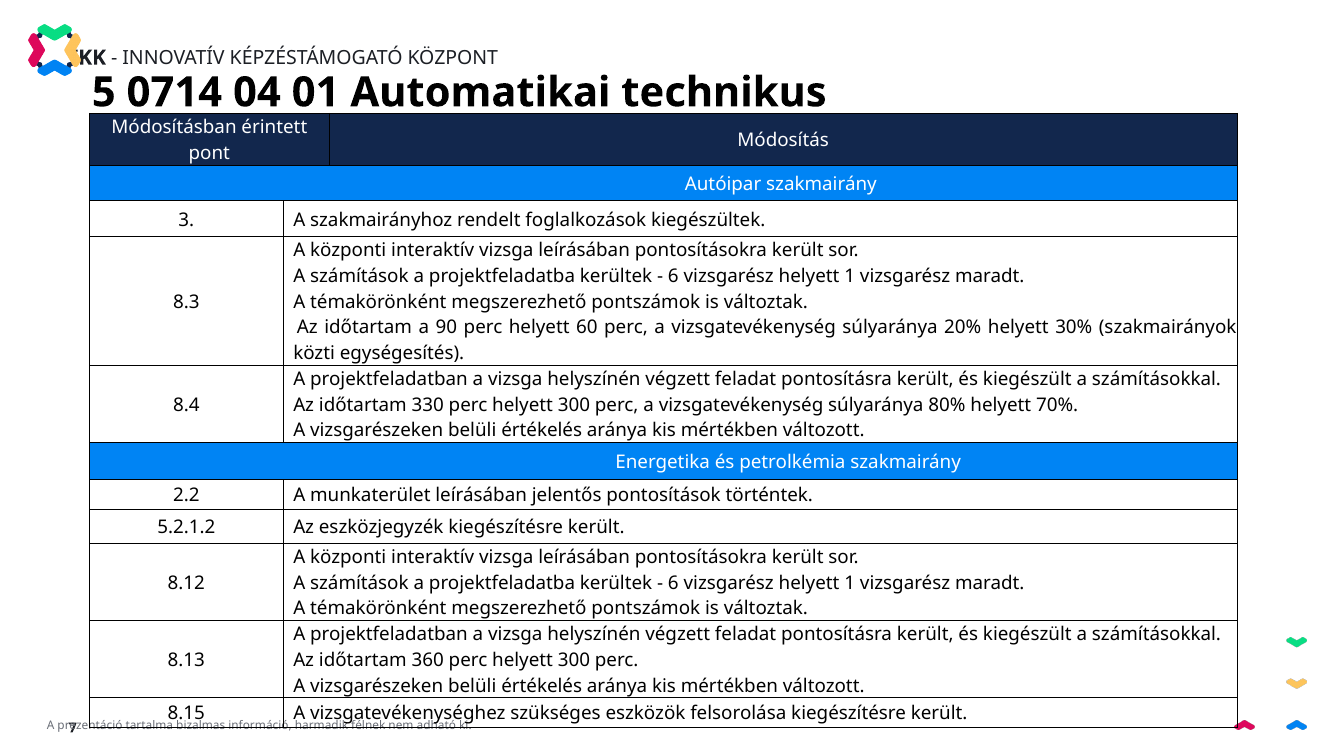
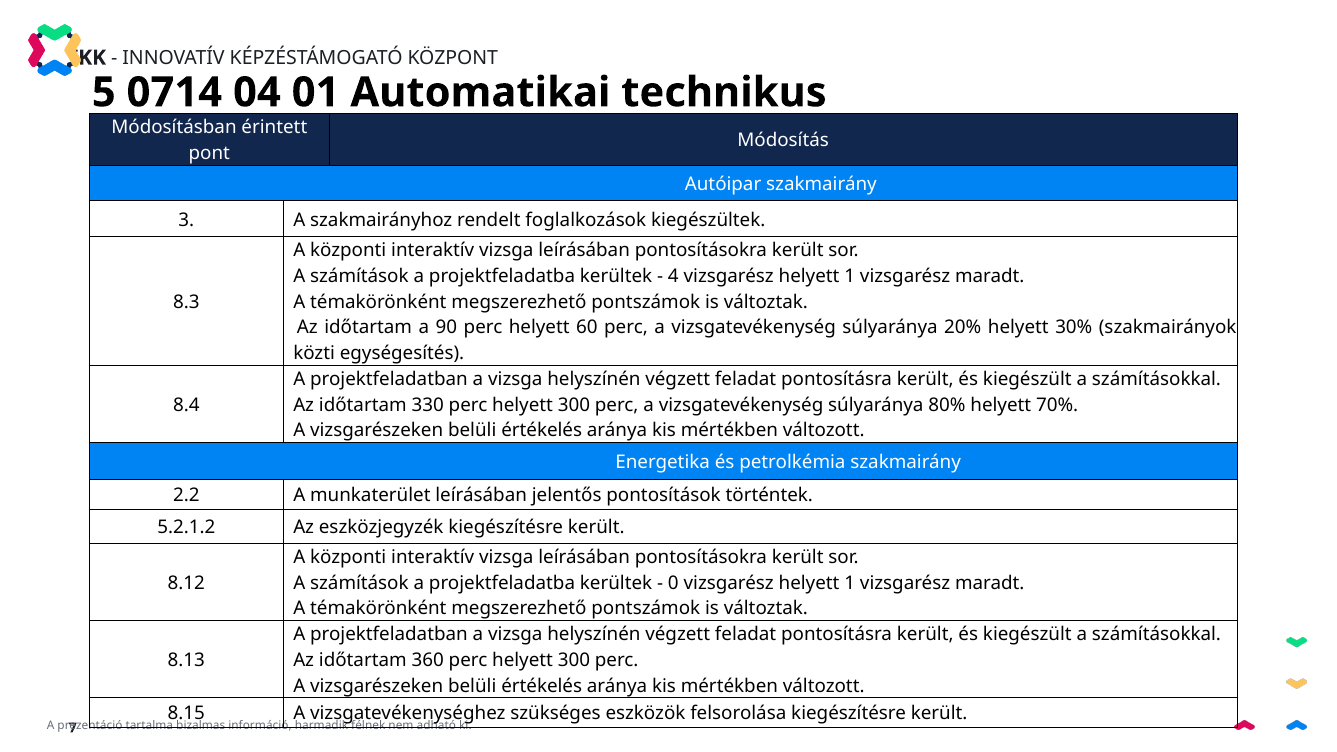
6: 6 -> 4 (673, 276)
6: 6 -> 0 (673, 583)
